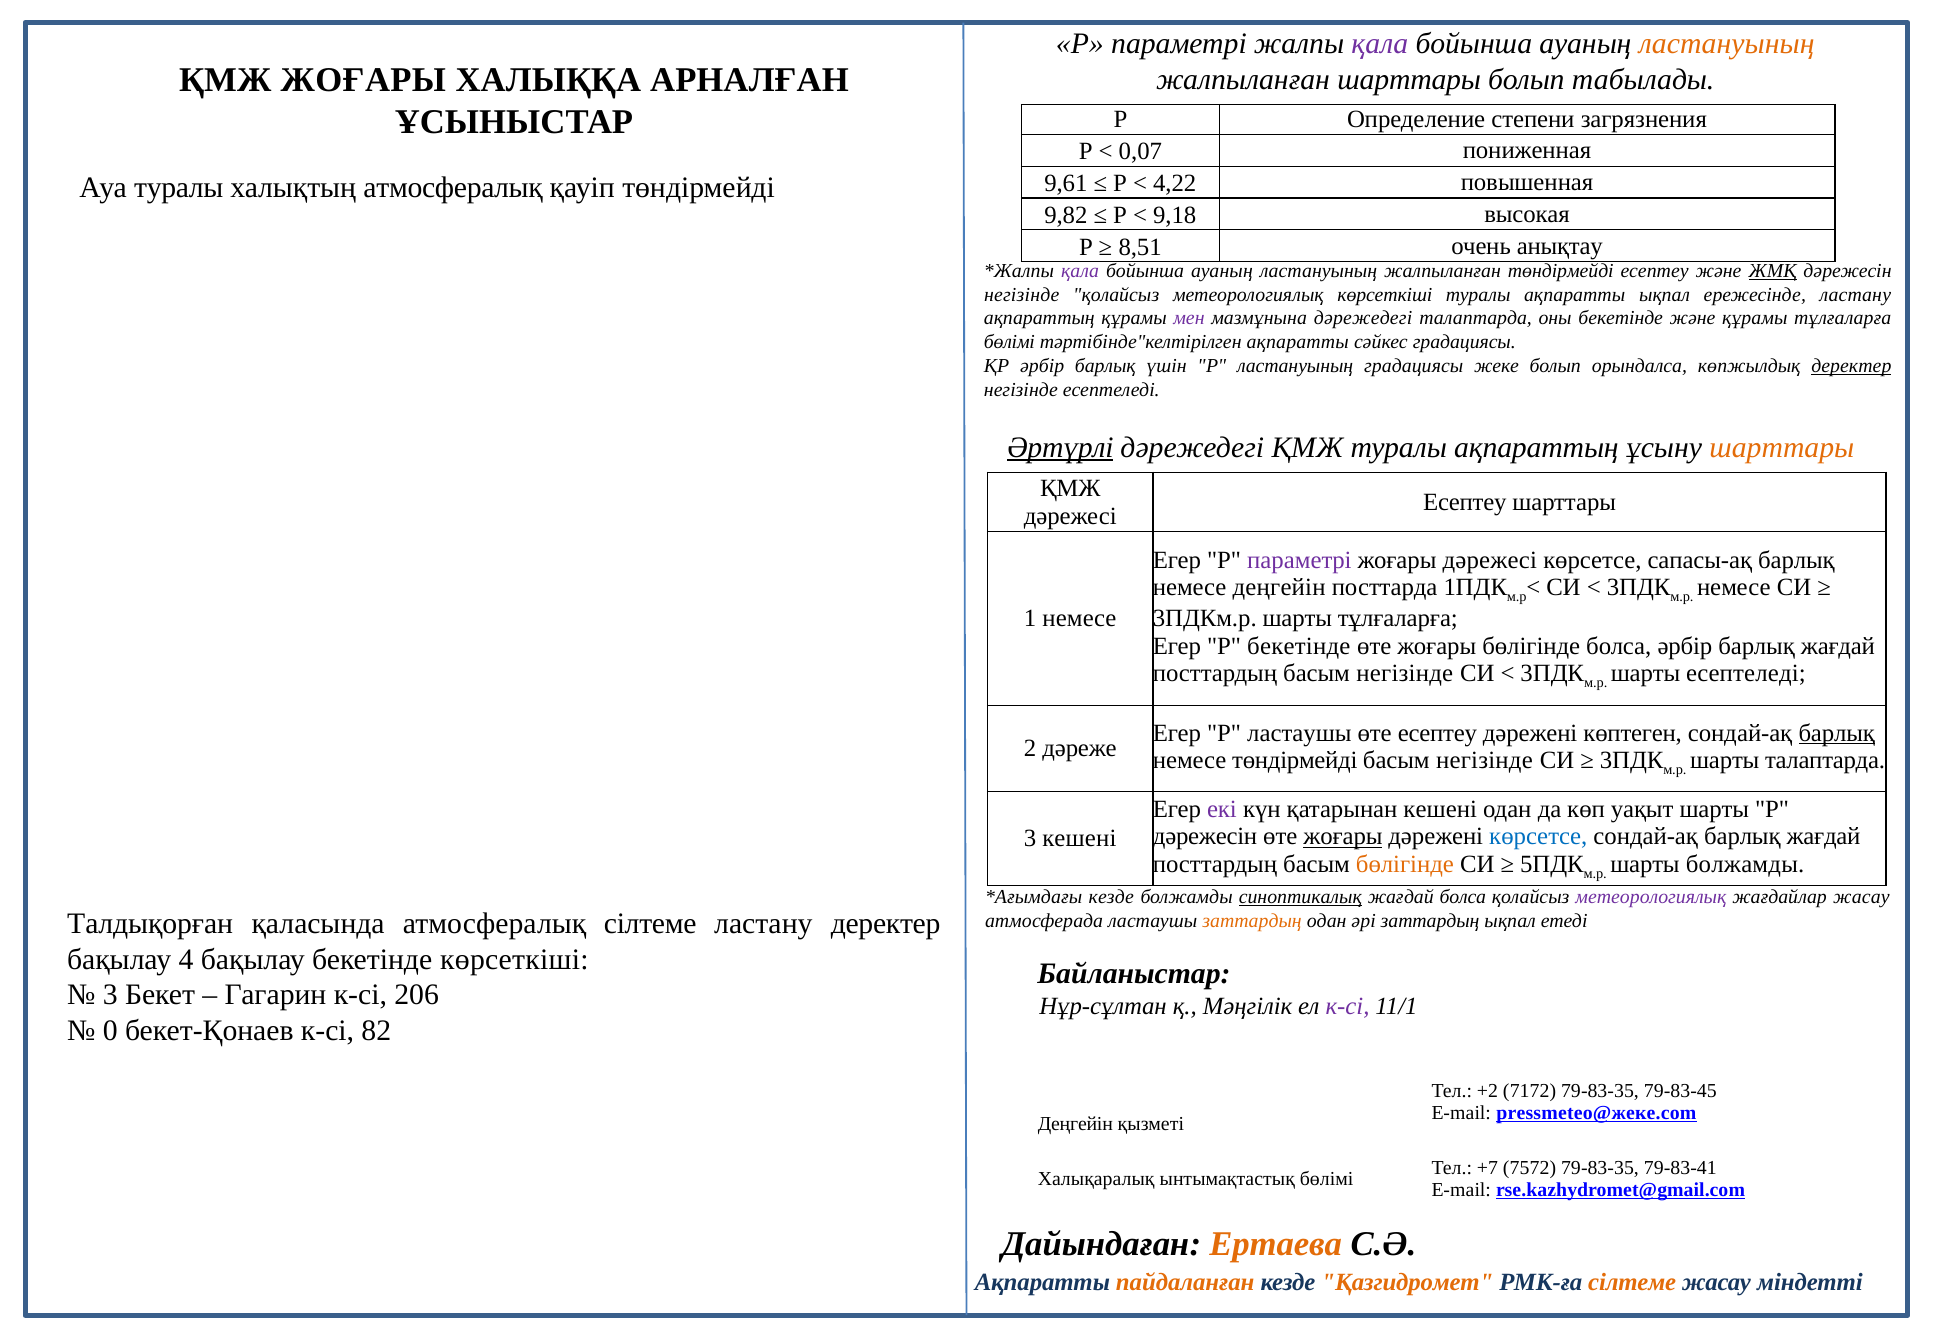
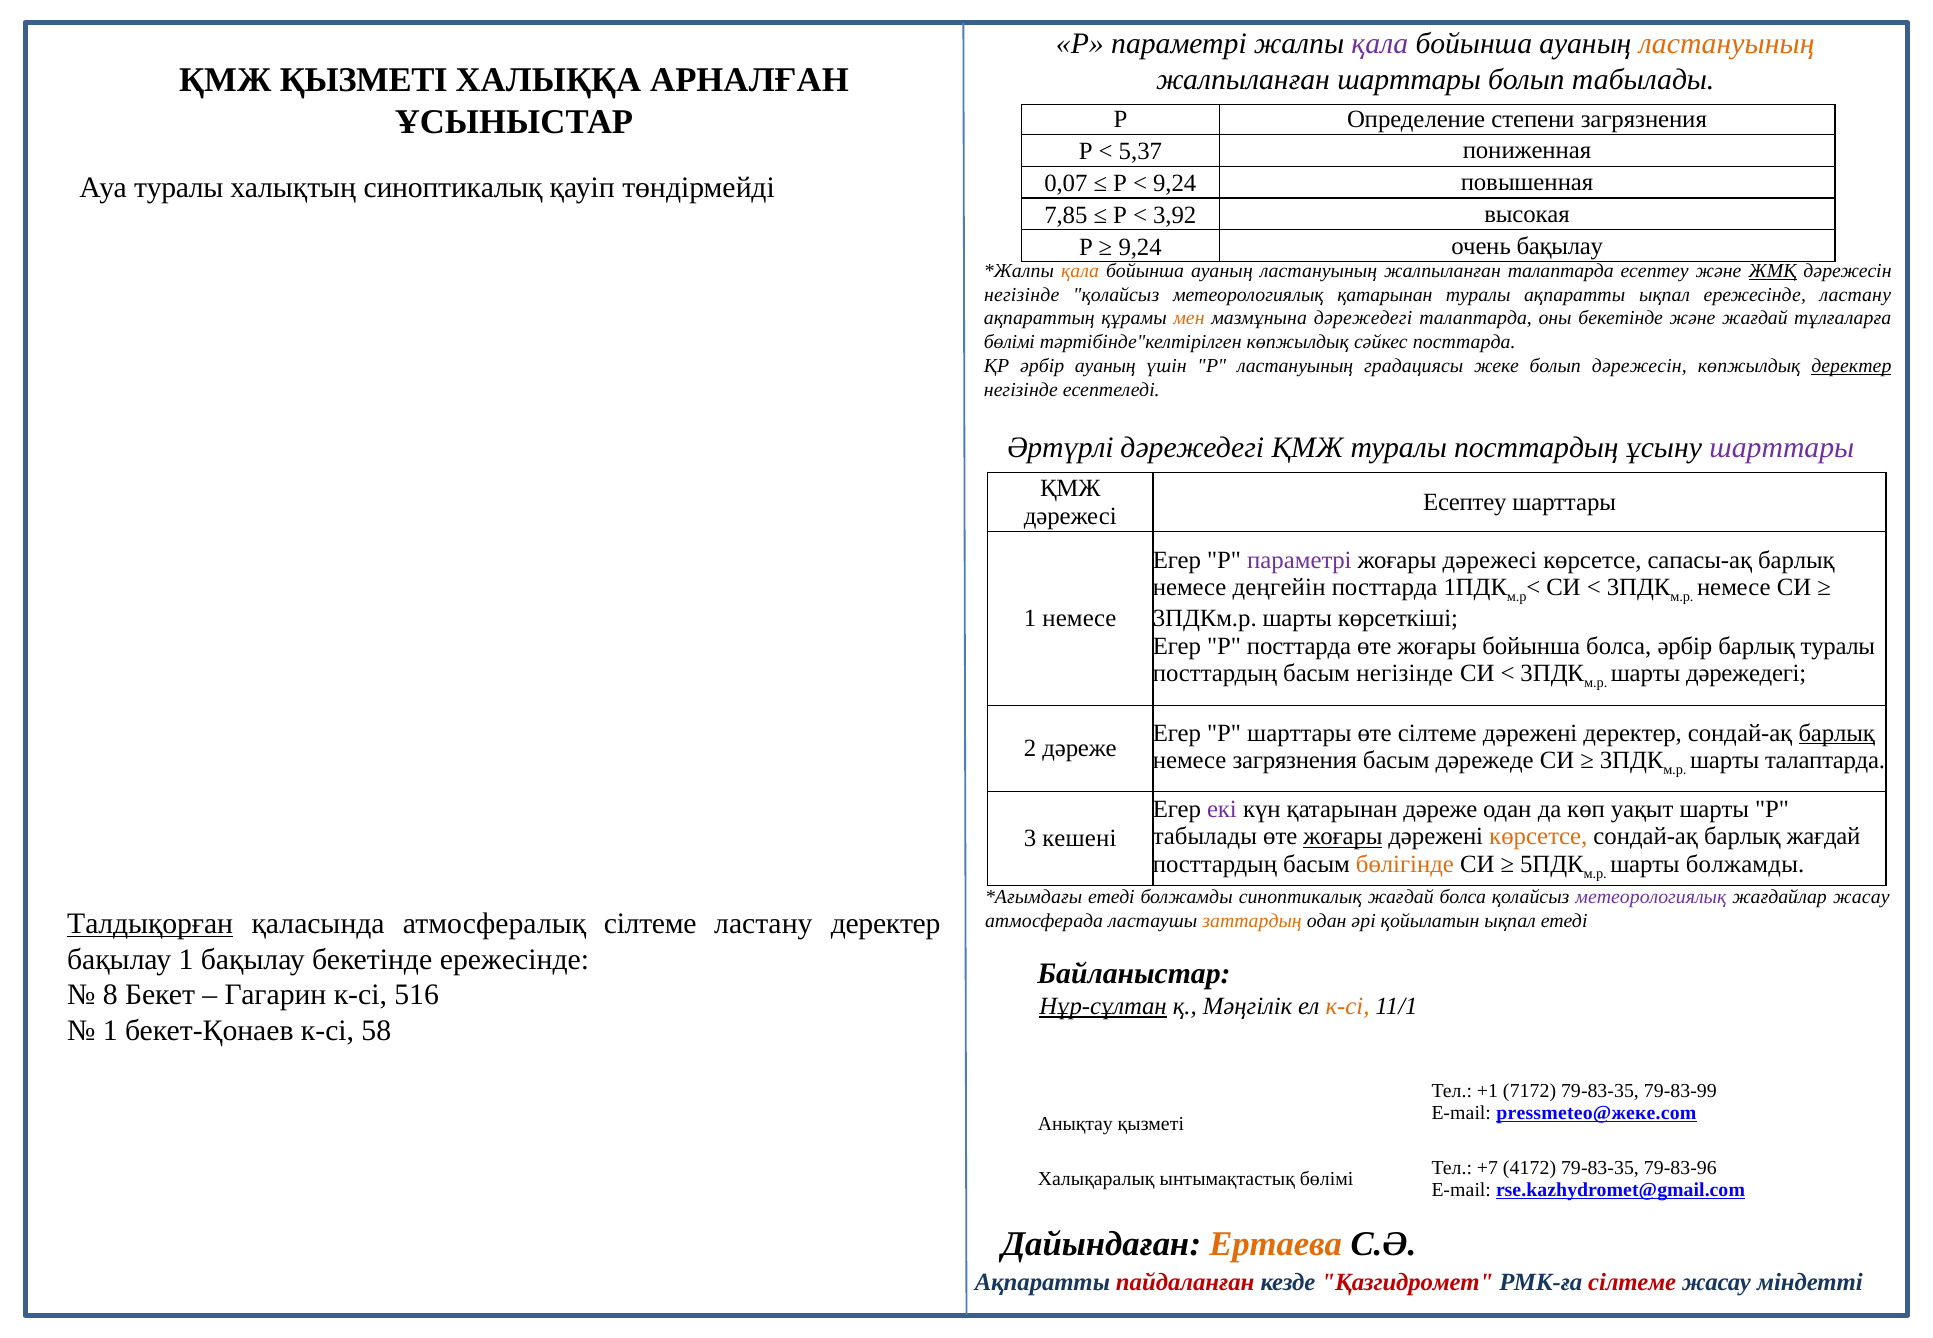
ҚМЖ ЖОҒАРЫ: ЖОҒАРЫ -> ҚЫЗМЕТІ (364, 80)
0,07: 0,07 -> 5,37 (1140, 151)
9,61: 9,61 -> 0,07 (1066, 183)
4,22: 4,22 -> 9,24 (1175, 183)
халықтың атмосфералық: атмосфералық -> синоптикалық (453, 188)
9,82: 9,82 -> 7,85 (1066, 215)
9,18: 9,18 -> 3,92 (1175, 215)
8,51: 8,51 -> 9,24 (1140, 247)
очень анықтау: анықтау -> бақылау (1560, 246)
қала colour: purple -> orange (1080, 271)
жалпыланған төндірмейді: төндірмейді -> талаптарда (1561, 271)
метеорологиялық көрсеткіші: көрсеткіші -> қатарынан (1385, 295)
мен colour: purple -> orange (1189, 318)
және құрамы: құрамы -> жағдай (1755, 318)
тәртібінде"келтірілген ақпаратты: ақпаратты -> көпжылдық (1298, 342)
сәйкес градациясы: градациясы -> посттарда (1464, 342)
ҚР әрбір барлық: барлық -> ауаның (1105, 366)
болып орындалса: орындалса -> дәрежесін (1639, 366)
Әртүрлі underline: present -> none (1060, 447)
ҚМЖ туралы ақпараттың: ақпараттың -> посттардың (1536, 447)
шарттары colour: orange -> purple (1782, 447)
шарты тұлғаларға: тұлғаларға -> көрсеткіші (1398, 619)
P бекетінде: бекетінде -> посттарда (1299, 646)
жоғары бөлігінде: бөлігінде -> бойынша (1531, 646)
жағдай: жағдай -> туралы (1838, 646)
шарты есептеледі: есептеледі -> дәрежедегі (1746, 673)
Р ластаушы: ластаушы -> шарттары (1299, 733)
өте есептеу: есептеу -> сілтеме (1437, 733)
дәрежені көптеген: көптеген -> деректер (1633, 733)
немесе төндірмейді: төндірмейді -> загрязнения (1295, 760)
негізінде: негізінде -> дәрежеде (1485, 760)
қатарынан кешені: кешені -> дәреже (1440, 809)
дәрежесін: дәрежесін -> табылады (1205, 837)
көрсетсе colour: blue -> orange (1538, 837)
кезде: кезде -> етеді (1111, 897)
синоптикалық underline: present -> none (1300, 897)
Талдықорған underline: none -> present (150, 924)
әрі заттардың: заттардың -> қойылатын (1430, 921)
бақылау 4: 4 -> 1 (186, 959)
бекетінде көрсеткіші: көрсеткіші -> ережесінде (514, 959)
3: 3 -> 8 (110, 995)
206: 206 -> 516 (417, 995)
Нұр-сұлтан underline: none -> present (1103, 1006)
к-сі colour: purple -> orange (1348, 1006)
0: 0 -> 1 (110, 1031)
82: 82 -> 58 (376, 1031)
+2: +2 -> +1 (1487, 1091)
79-83-45: 79-83-45 -> 79-83-99 (1680, 1091)
Деңгейін: Деңгейін -> Анықтау (1075, 1124)
7572: 7572 -> 4172 (1530, 1168)
79-83-41: 79-83-41 -> 79-83-96 (1680, 1168)
пайдаланған colour: orange -> red (1185, 1282)
Қазгидромет colour: orange -> red (1407, 1282)
сілтеме colour: orange -> red (1632, 1282)
